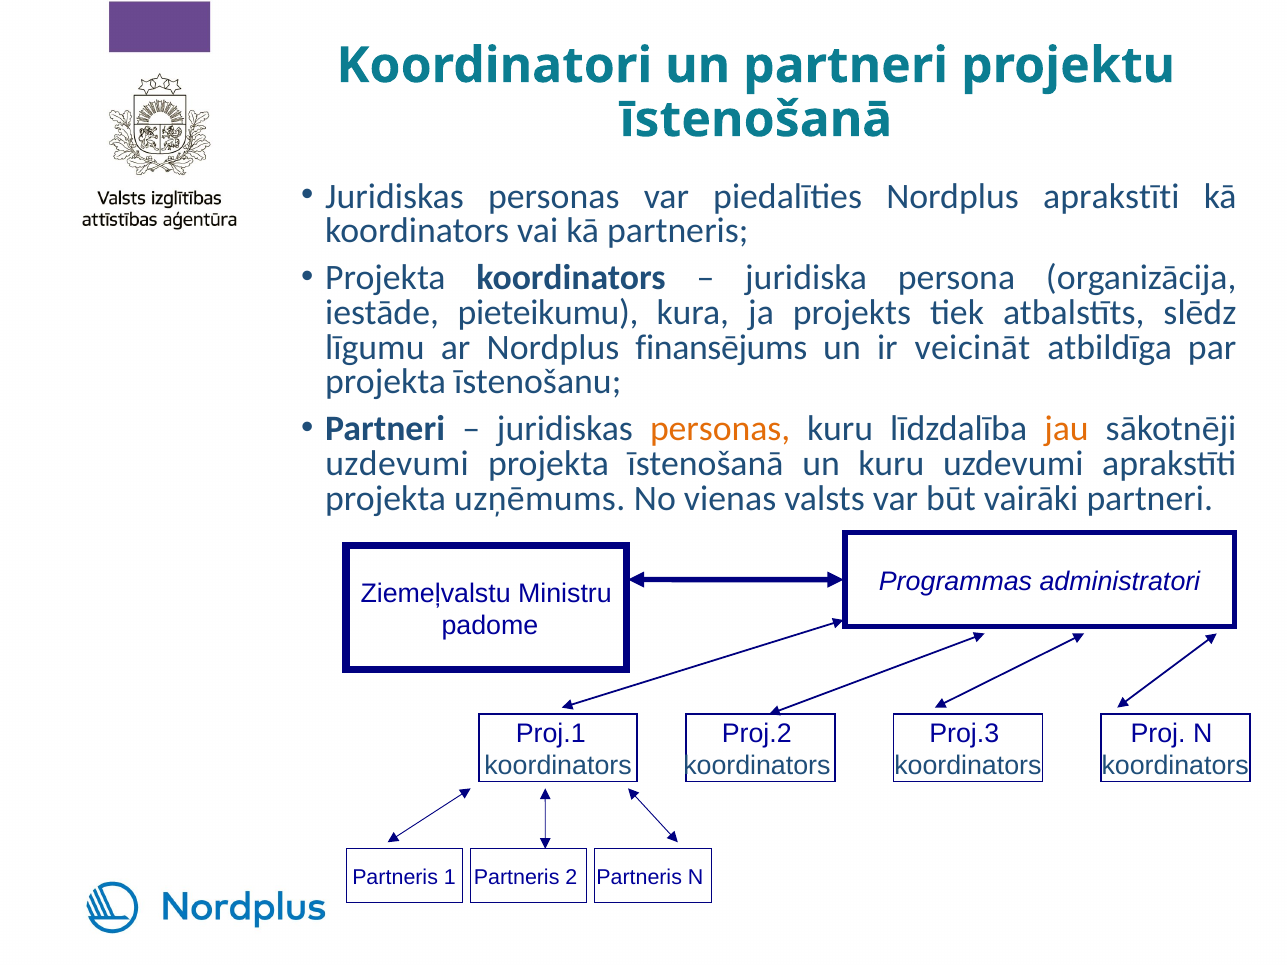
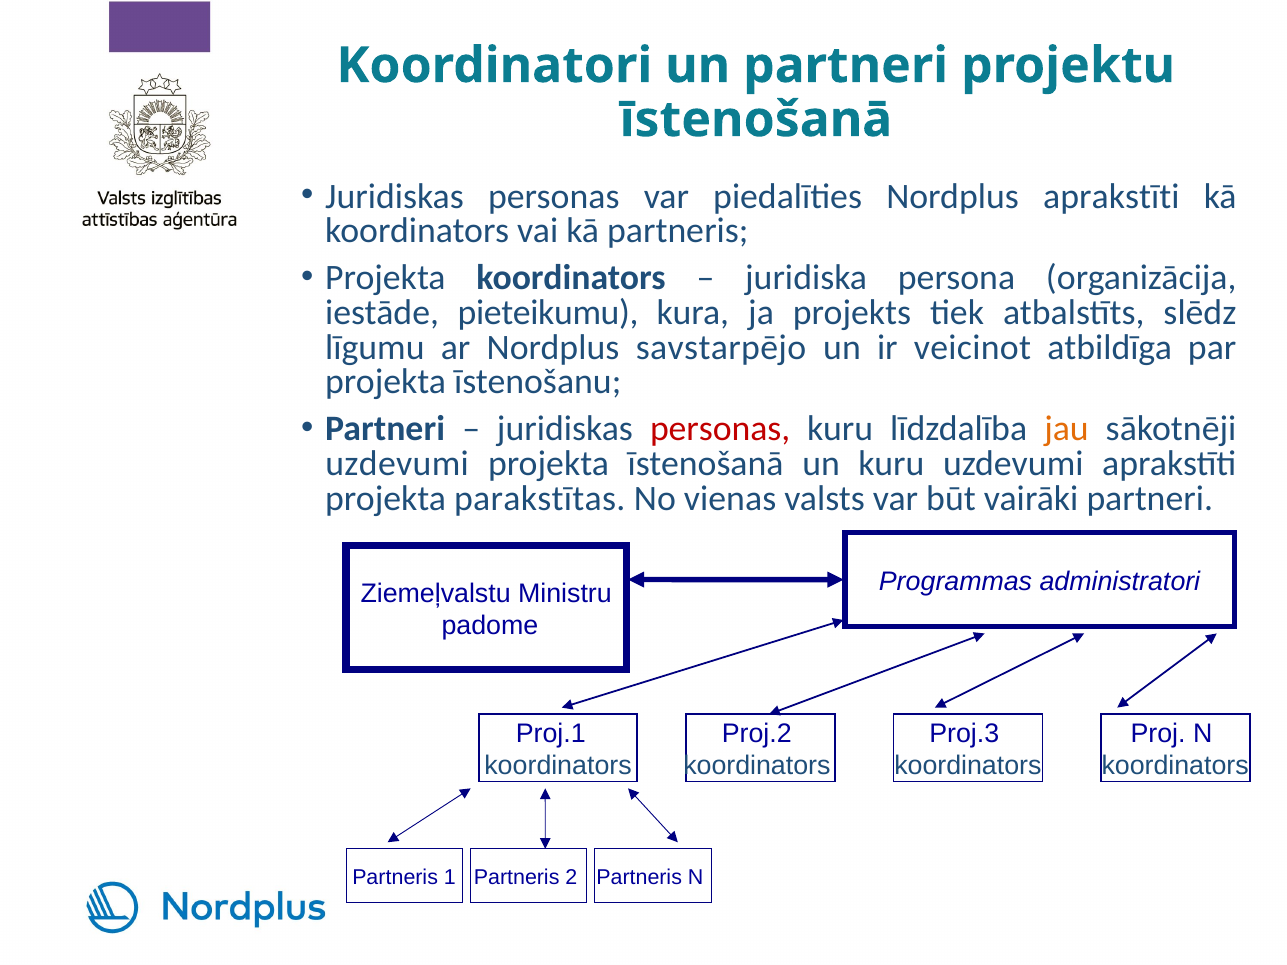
finansējums: finansējums -> savstarpējo (721, 347)
veicināt: veicināt -> veicinot (972, 347)
personas colour: orange -> red (720, 429)
uzņēmums: uzņēmums -> parakstītas (540, 498)
